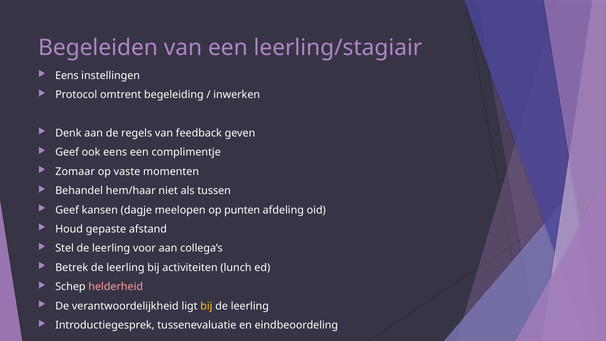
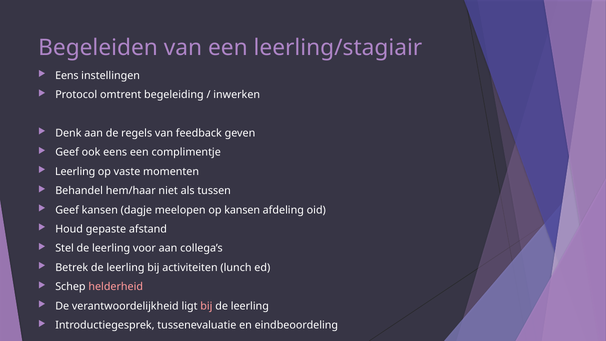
Zomaar: Zomaar -> Leerling (75, 172)
op punten: punten -> kansen (242, 210)
bij colour: yellow -> pink (206, 306)
